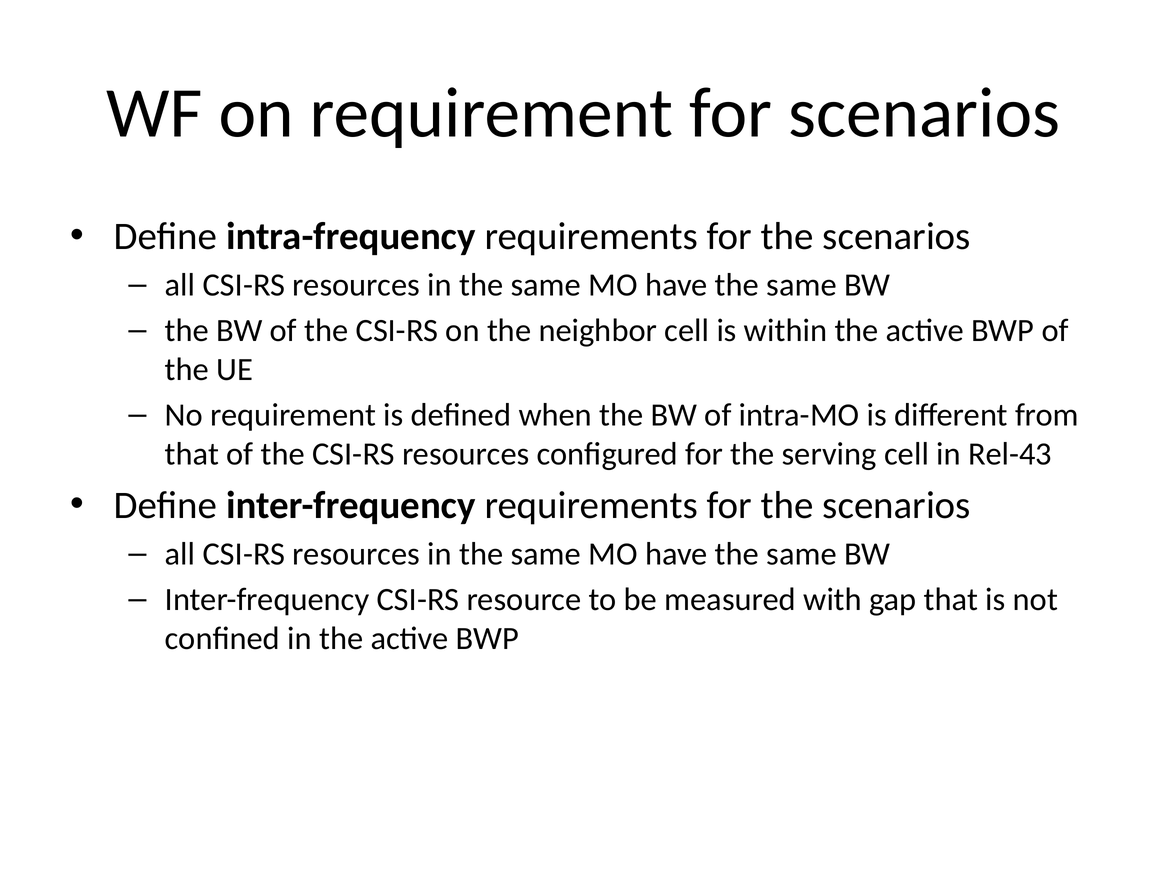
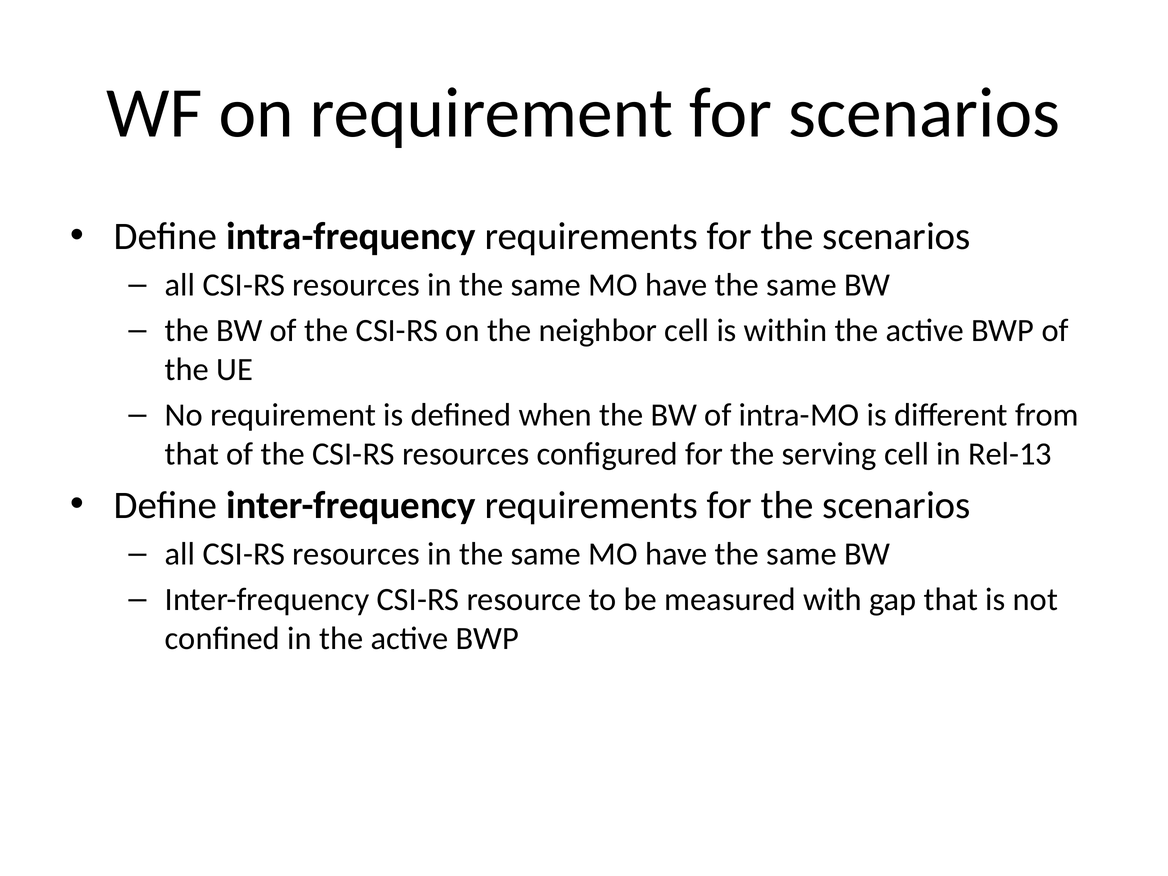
Rel-43: Rel-43 -> Rel-13 (1010, 454)
